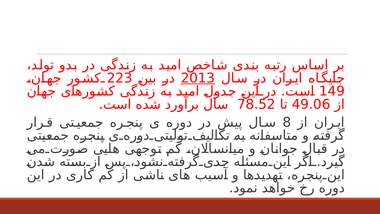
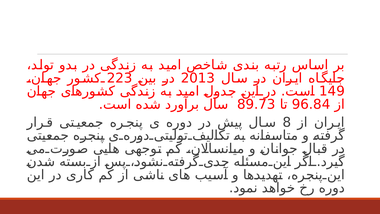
2013 underline: present -> none (198, 78)
78.52: 78.52 -> 89.73 (256, 104)
49.06: 49.06 -> 96.84 (311, 104)
